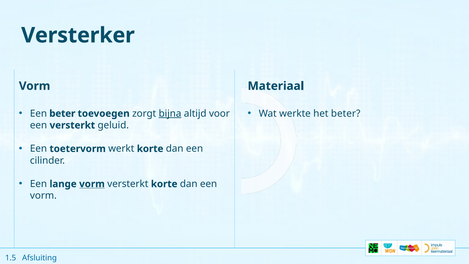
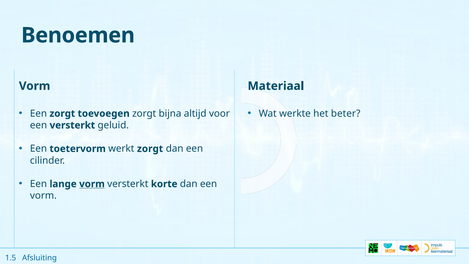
Versterker: Versterker -> Benoemen (78, 35)
Een beter: beter -> zorgt (62, 113)
bijna underline: present -> none (170, 113)
werkt korte: korte -> zorgt (150, 149)
